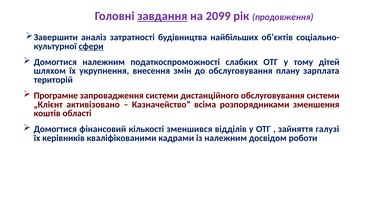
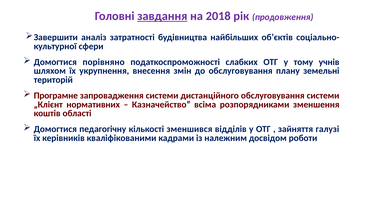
2099: 2099 -> 2018 (218, 16)
сфери underline: present -> none (91, 46)
Домогтися належним: належним -> порівняно (104, 62)
дітей: дітей -> учнів (329, 62)
зарплата: зарплата -> земельні (321, 71)
активізовано: активізовано -> нормативних (93, 104)
фінансовий: фінансовий -> педагогічну (103, 129)
